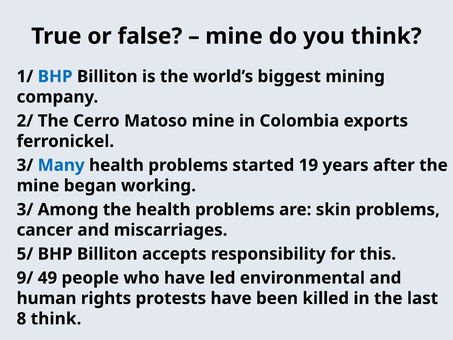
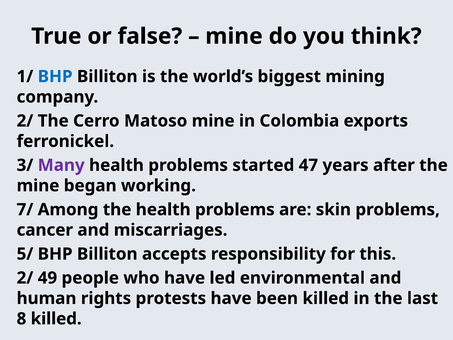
Many colour: blue -> purple (61, 165)
19: 19 -> 47 (308, 165)
3/: 3/ -> 7/ (25, 209)
9/: 9/ -> 2/ (25, 278)
8 think: think -> killed (56, 319)
